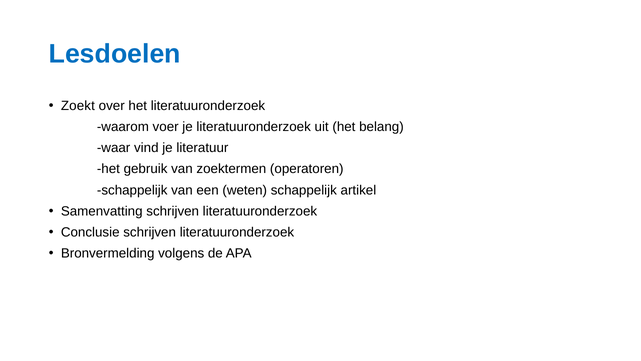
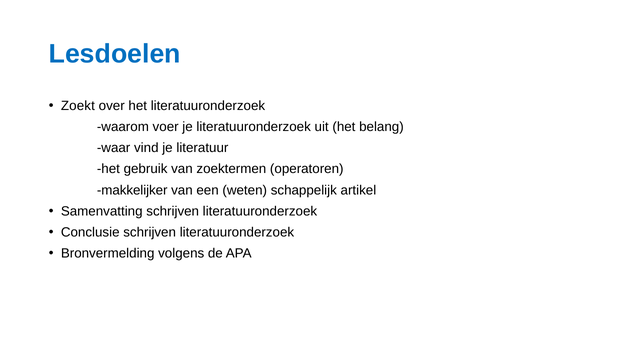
schappelijk: schappelijk -> makkelijker (132, 190)
